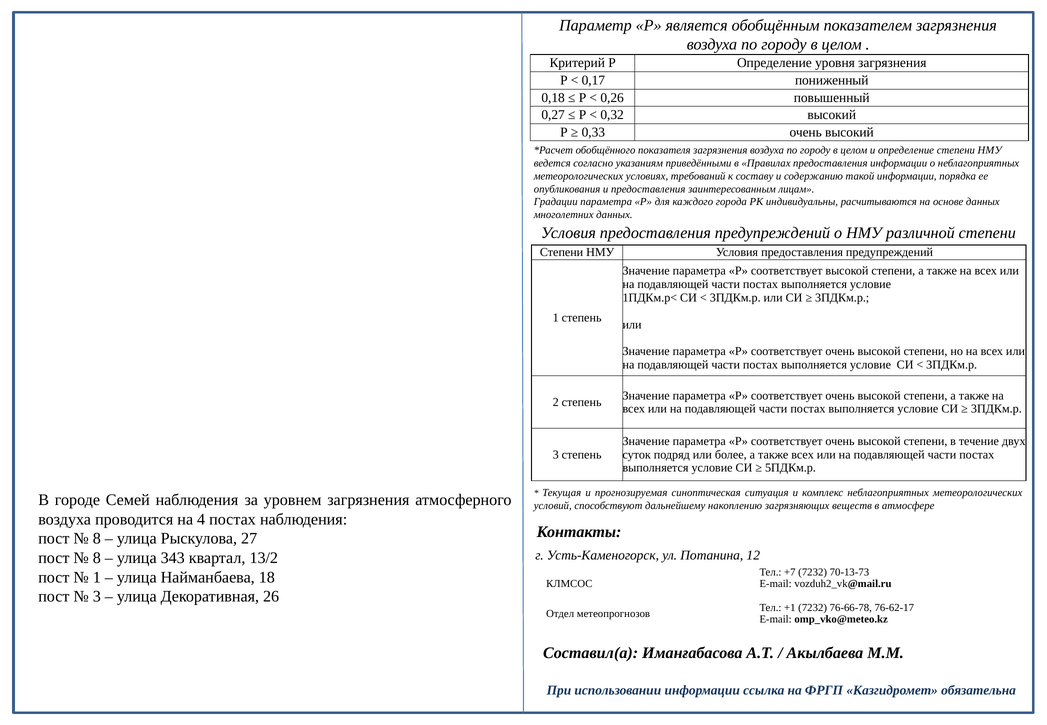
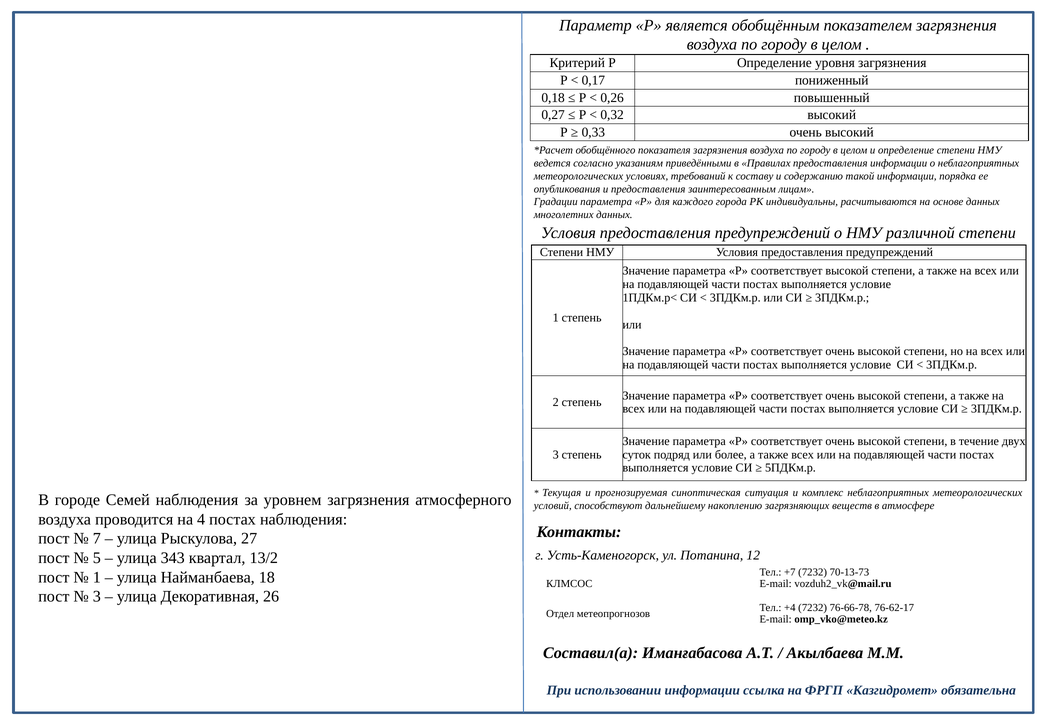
8: 8 -> 7 (97, 539)
8: 8 -> 5 (97, 558)
+1: +1 -> +4 (790, 607)
